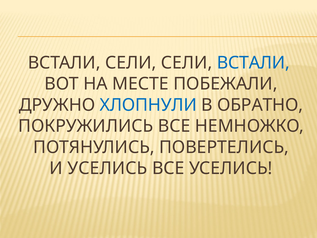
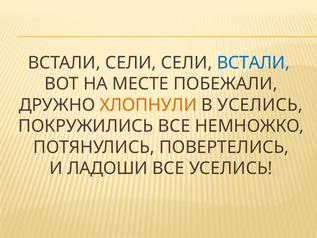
ХЛОПНУЛИ colour: blue -> orange (148, 105)
В ОБРАТНО: ОБРАТНО -> УСЕЛИСЬ (260, 105)
И УСЕЛИСЬ: УСЕЛИСЬ -> ЛАДОШИ (107, 168)
